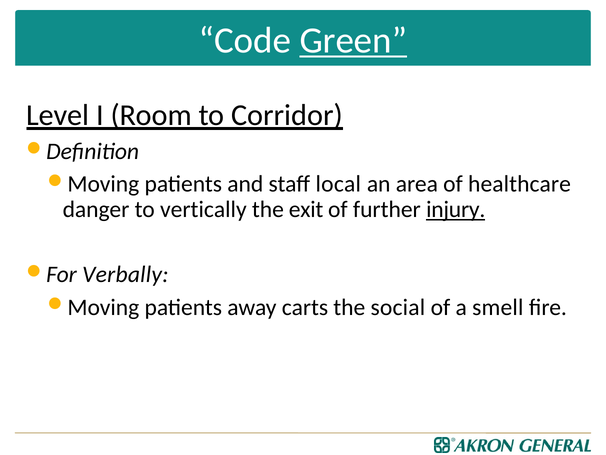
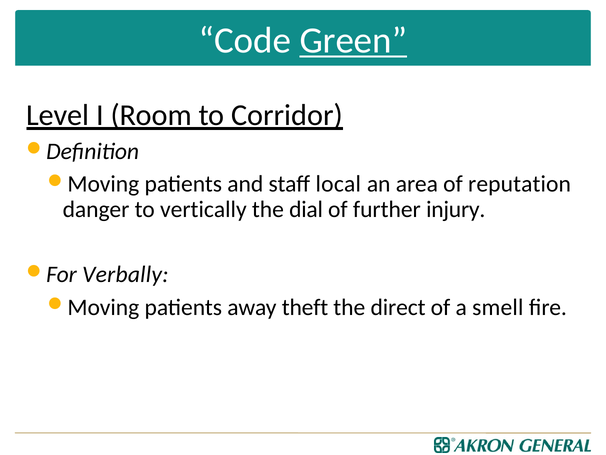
healthcare: healthcare -> reputation (520, 184)
exit: exit -> dial (306, 209)
injury underline: present -> none (456, 209)
carts: carts -> theft (305, 307)
social: social -> direct (398, 307)
